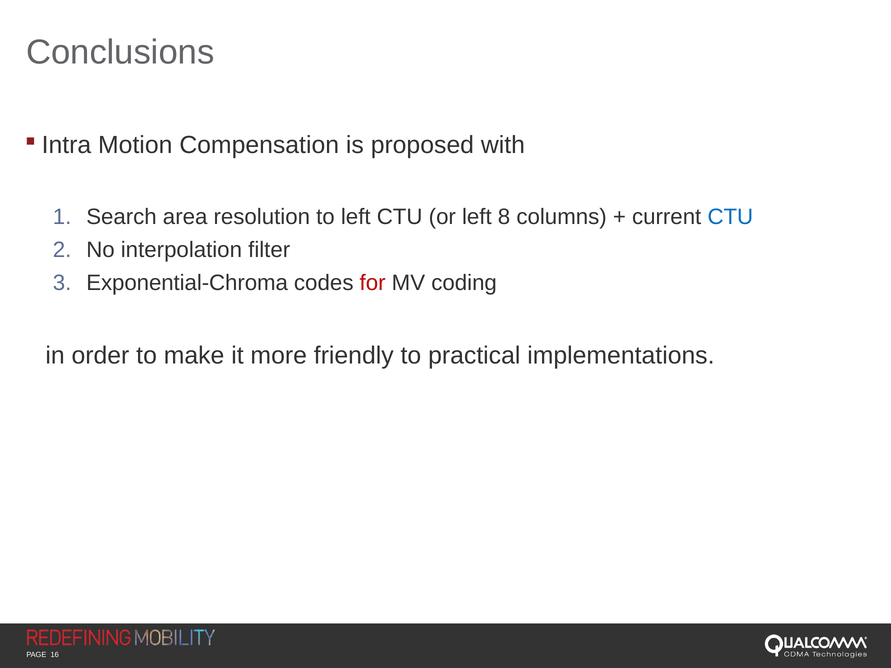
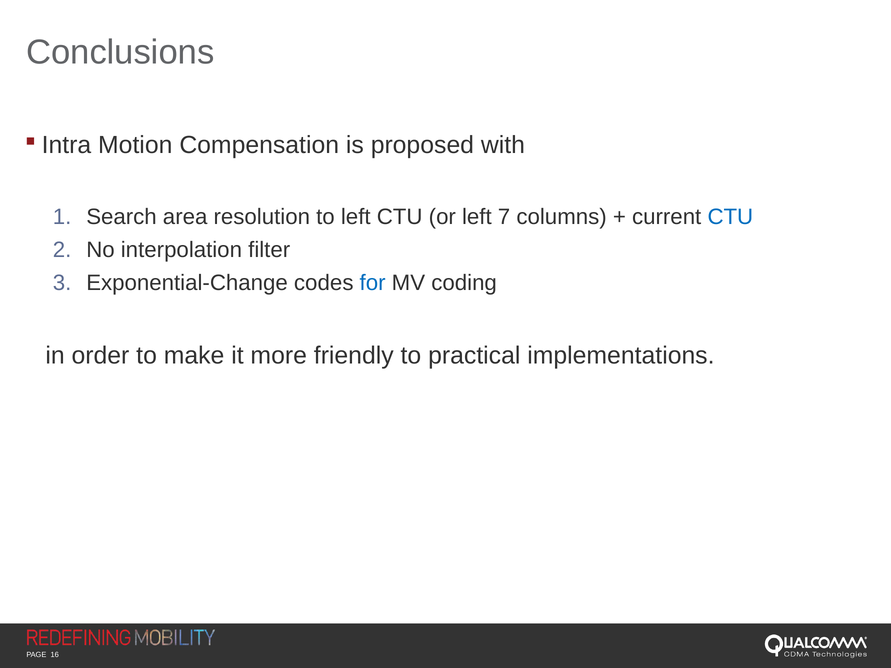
8: 8 -> 7 (504, 217)
Exponential-Chroma: Exponential-Chroma -> Exponential-Change (187, 283)
for colour: red -> blue (373, 283)
